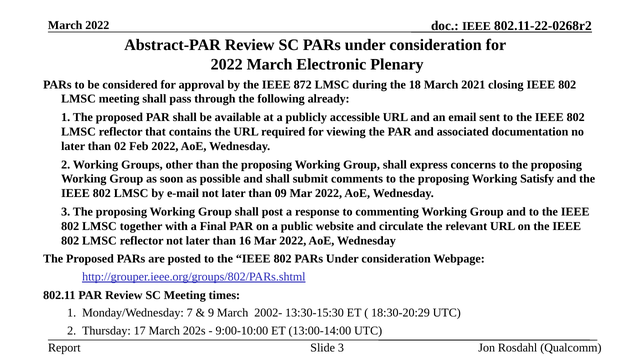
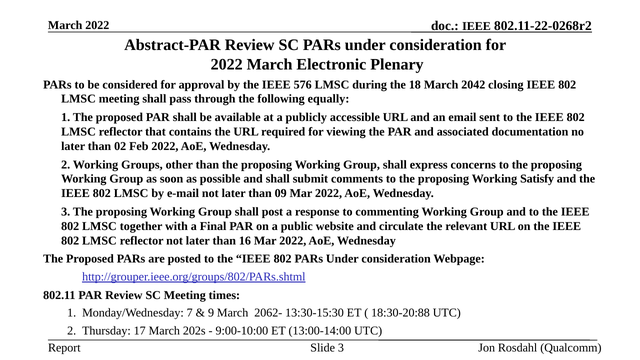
872: 872 -> 576 (303, 85)
2021: 2021 -> 2042 (473, 85)
already: already -> equally (329, 99)
2002-: 2002- -> 2062- (268, 313)
18:30-20:29: 18:30-20:29 -> 18:30-20:88 (401, 313)
